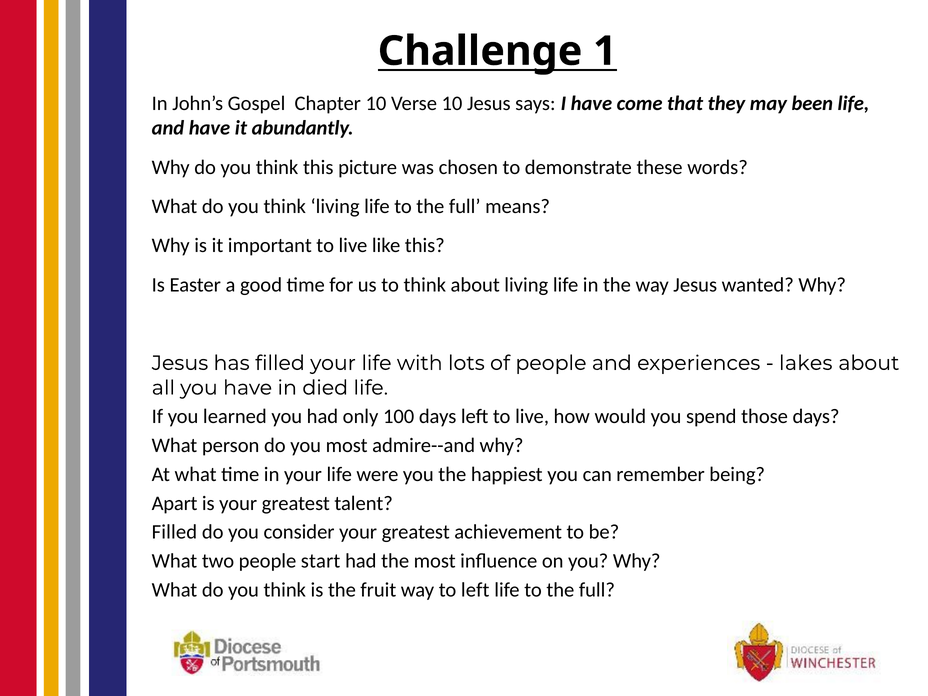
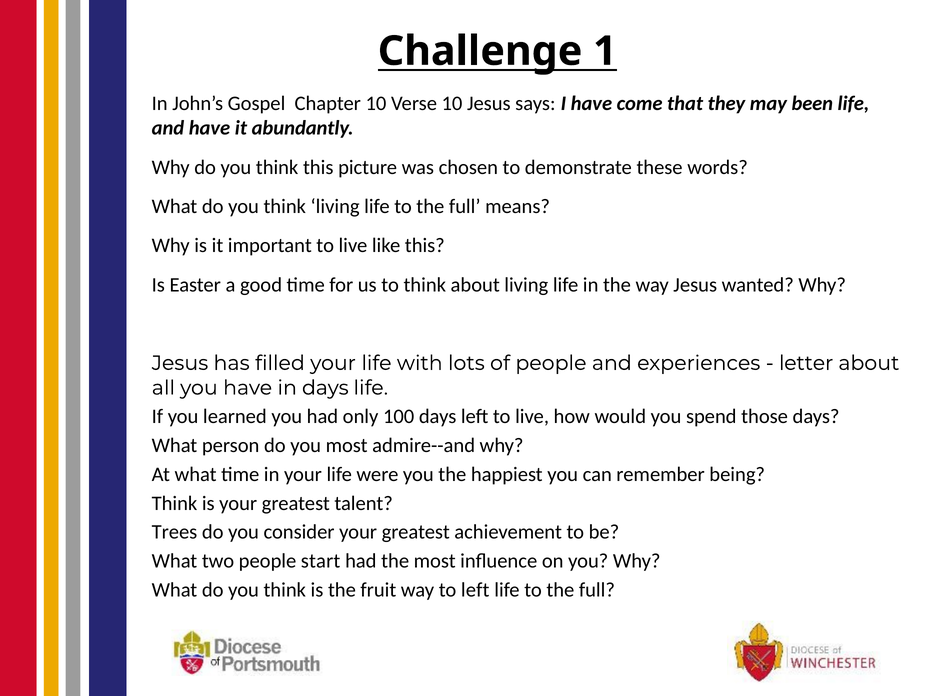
lakes: lakes -> letter (806, 363)
in died: died -> days (325, 388)
Apart: Apart -> Think (175, 503)
Filled: Filled -> Trees (175, 532)
